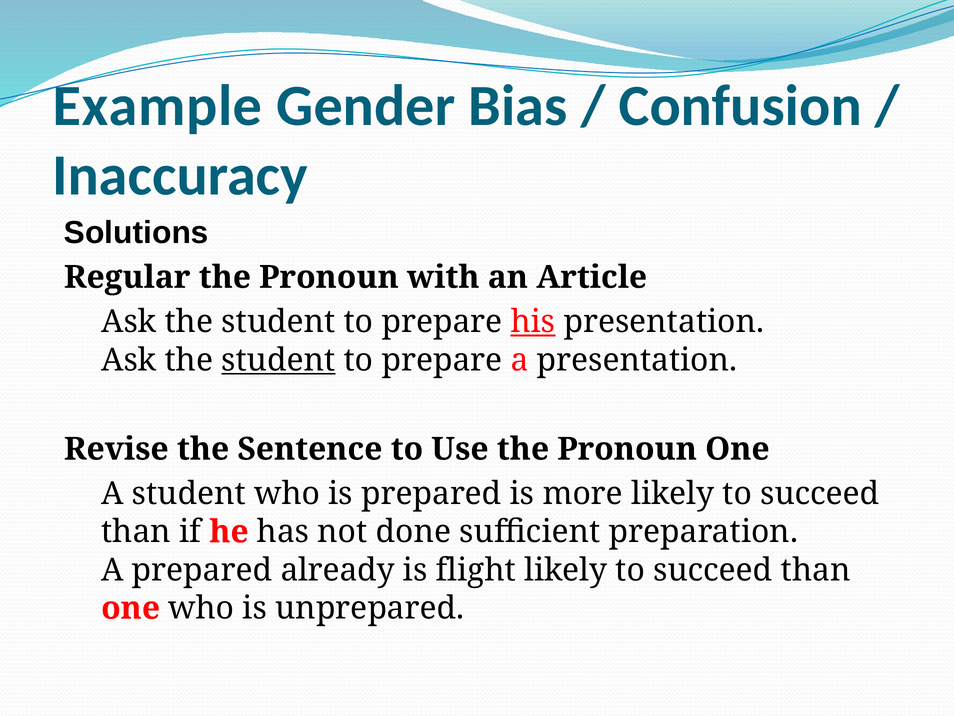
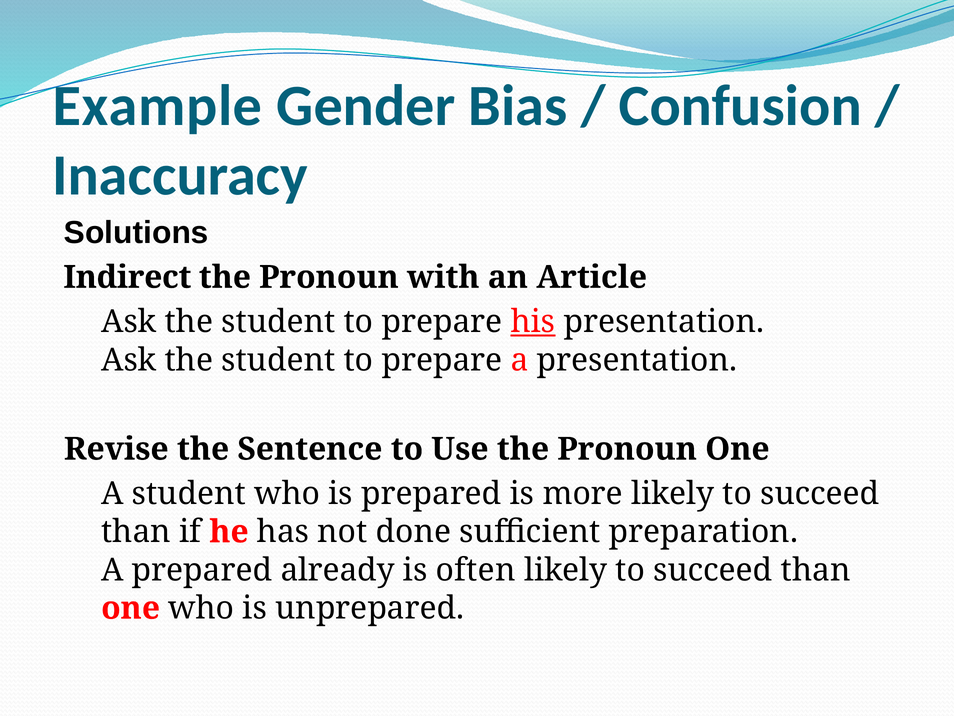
Regular: Regular -> Indirect (127, 277)
student underline: present -> none (278, 360)
flight: flight -> often (476, 570)
